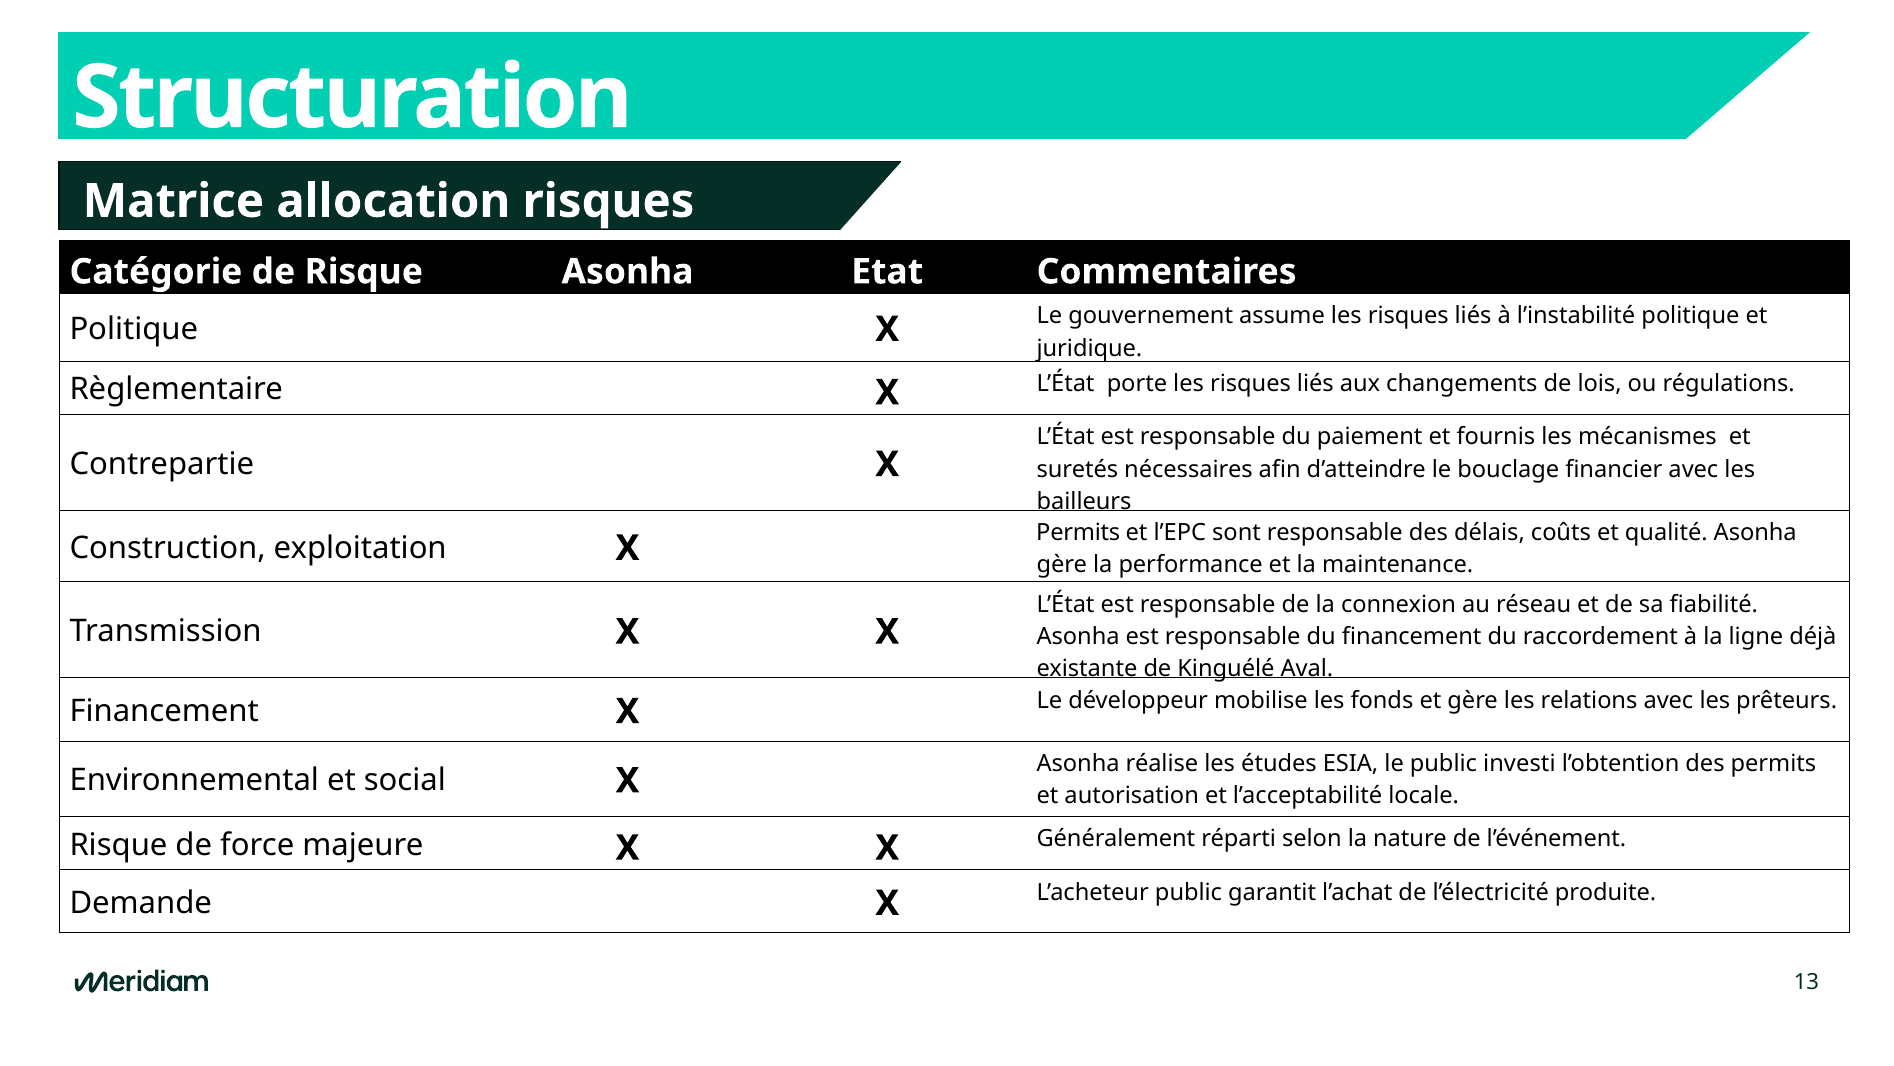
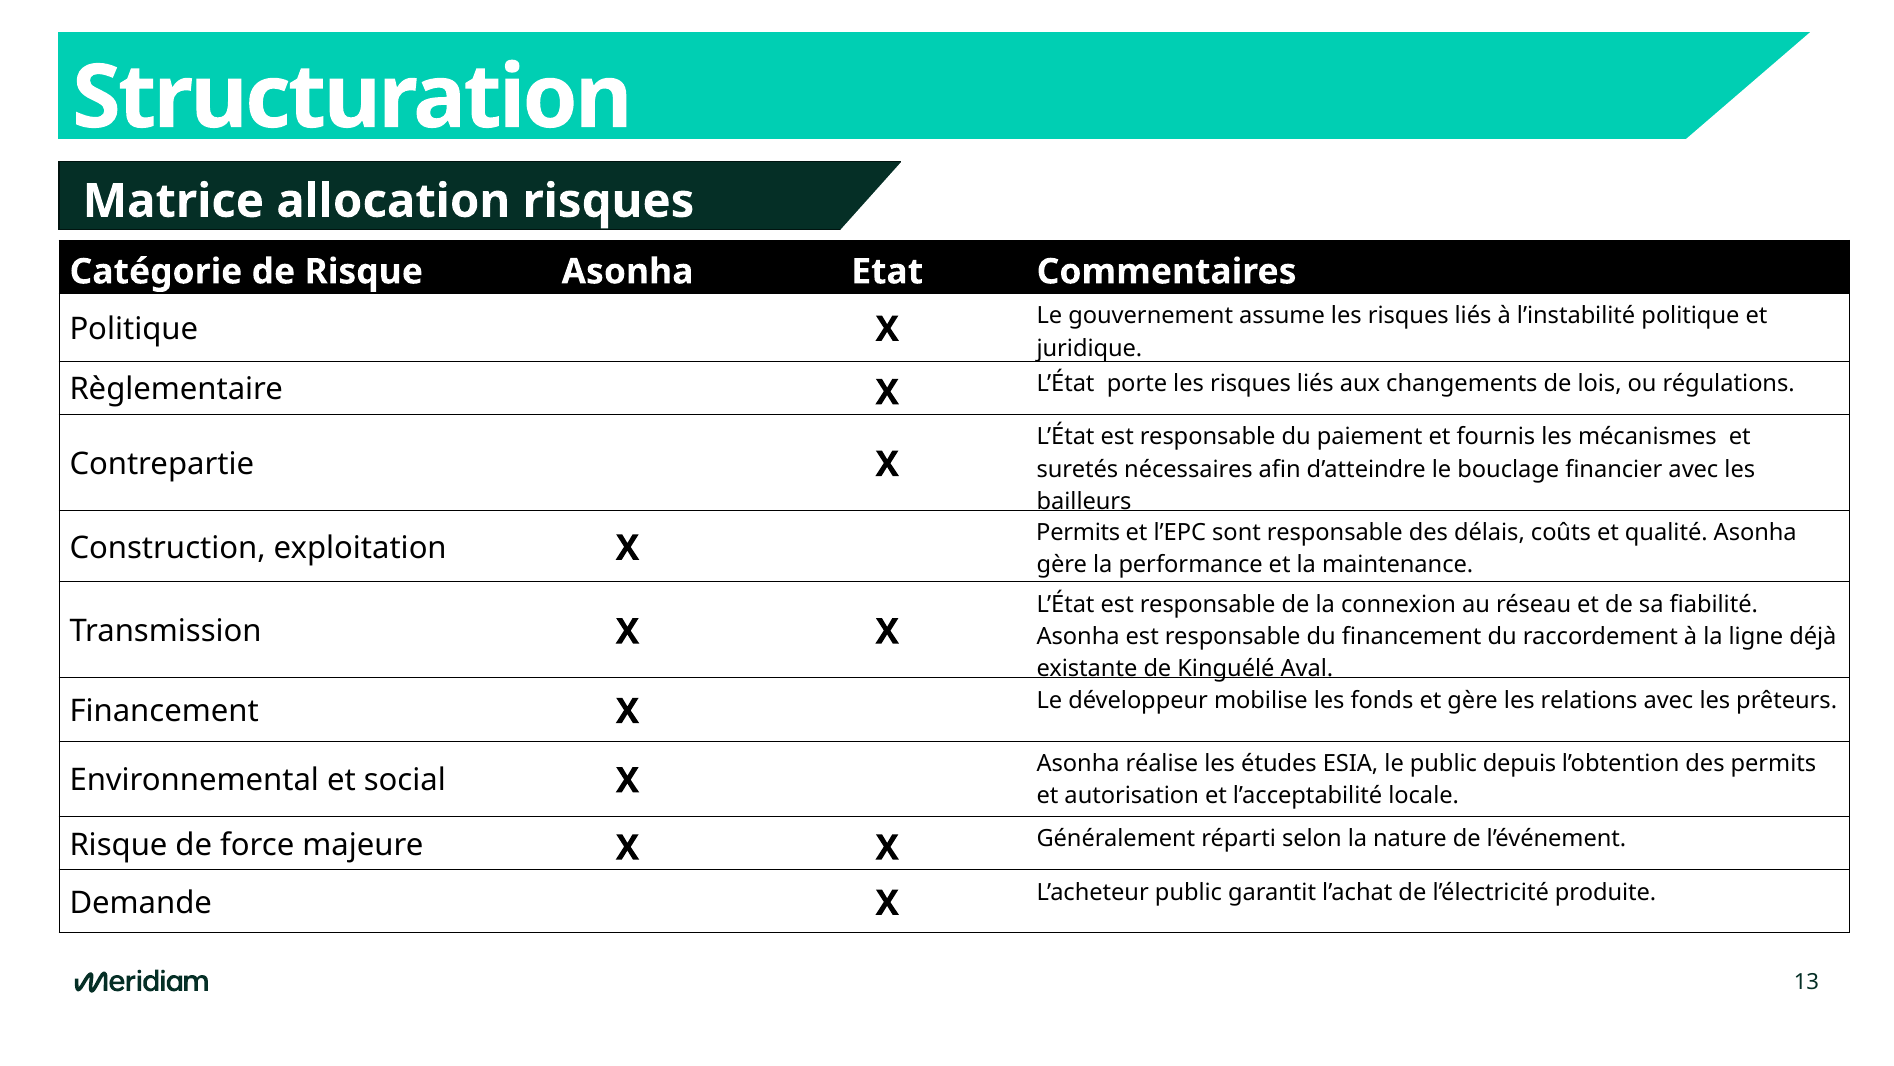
investi: investi -> depuis (1520, 763)
